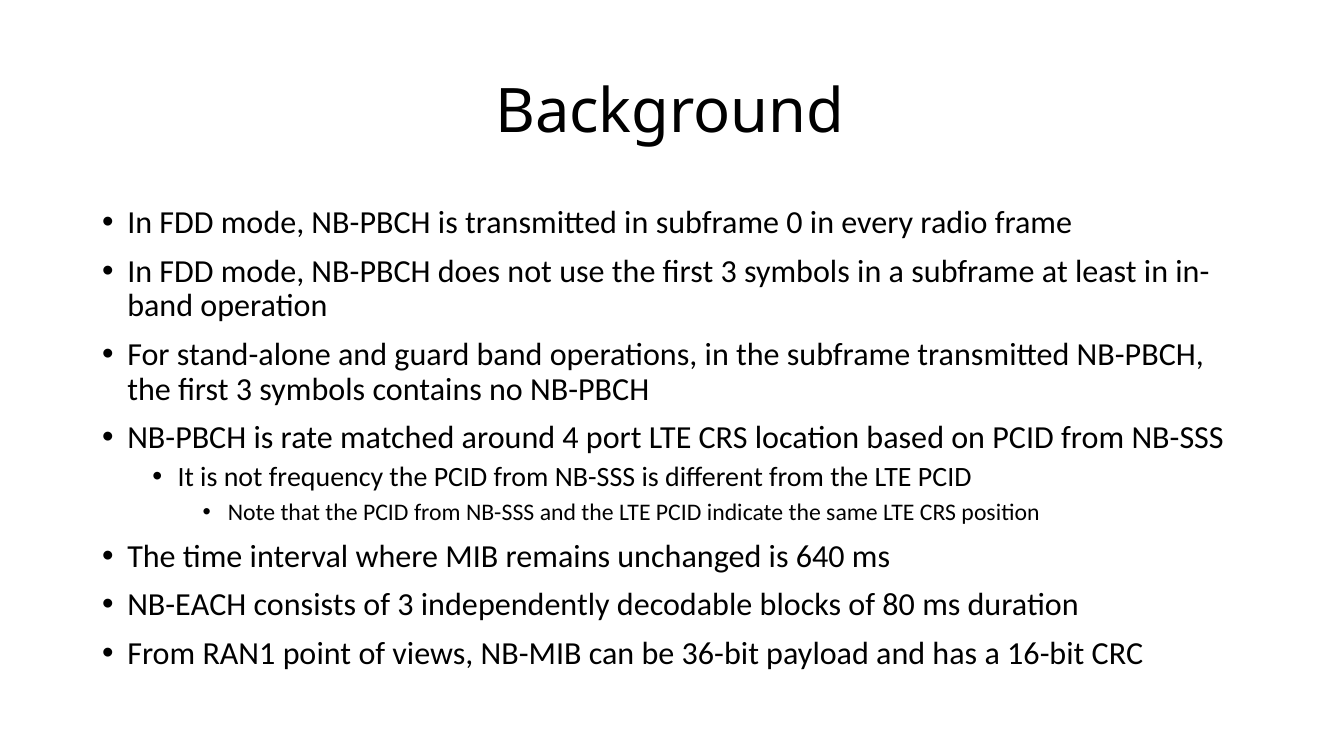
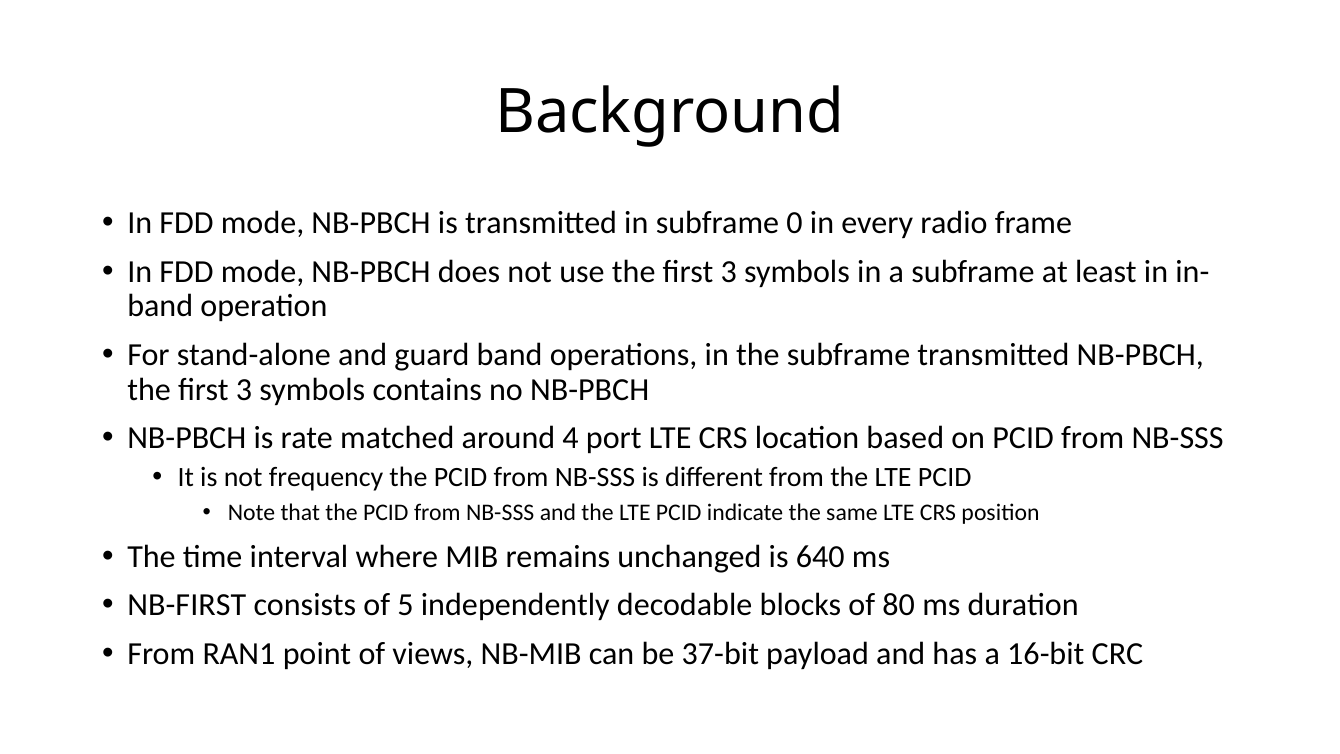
NB-EACH: NB-EACH -> NB-FIRST (187, 605)
of 3: 3 -> 5 (406, 605)
36-bit: 36-bit -> 37-bit (720, 654)
